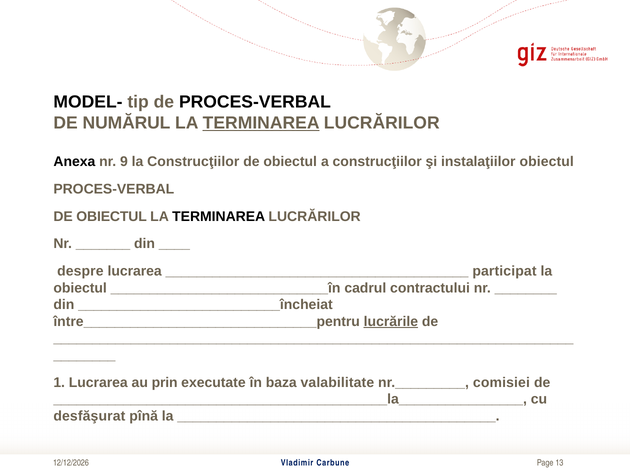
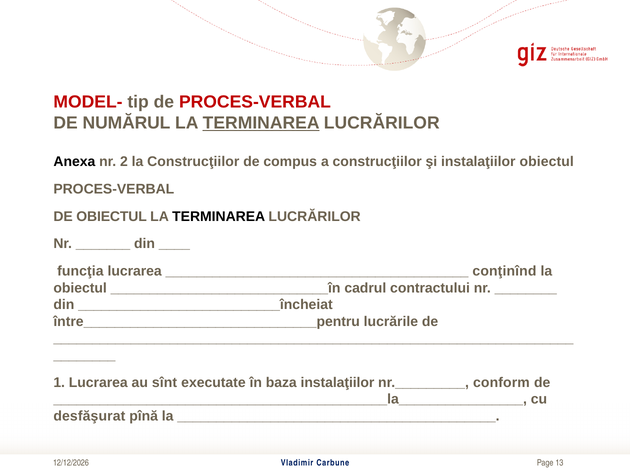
MODEL- colour: black -> red (88, 102)
PROCES-VERBAL colour: black -> red (255, 102)
9: 9 -> 2 (124, 162)
obiectul: obiectul -> compus (290, 162)
despre: despre -> funcţia (80, 271)
participat: participat -> conţinînd (504, 271)
lucrările underline: present -> none (391, 321)
prin: prin -> sînt (165, 382)
baza valabilitate: valabilitate -> instalaţiilor (337, 382)
comisiei: comisiei -> conform (501, 382)
